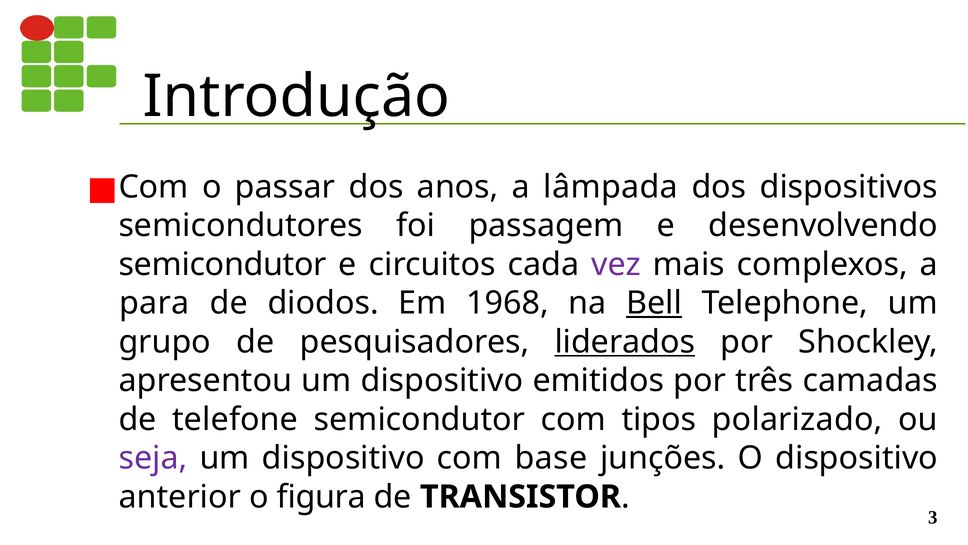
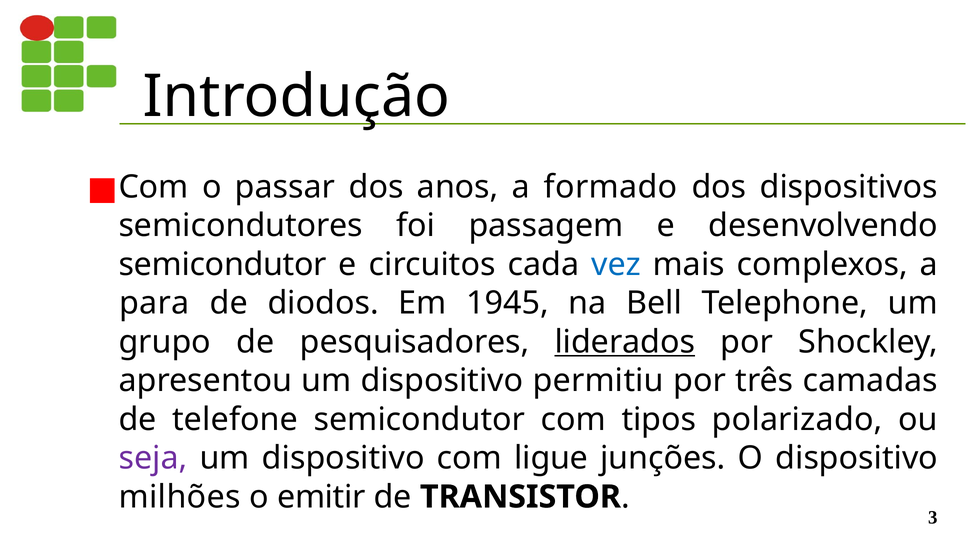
lâmpada: lâmpada -> formado (611, 187)
vez colour: purple -> blue (616, 264)
1968: 1968 -> 1945 (507, 303)
Bell underline: present -> none (654, 303)
emitidos: emitidos -> permitiu (598, 380)
base: base -> ligue (551, 458)
anterior: anterior -> milhões (180, 496)
figura: figura -> emitir (321, 496)
